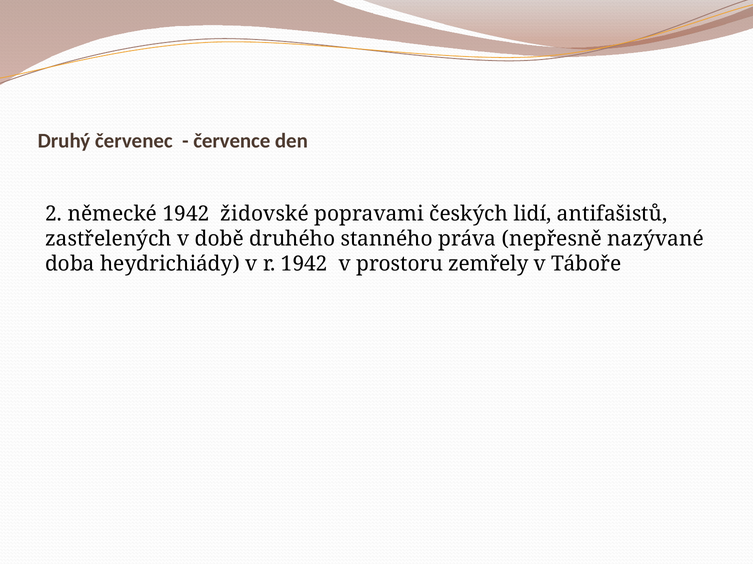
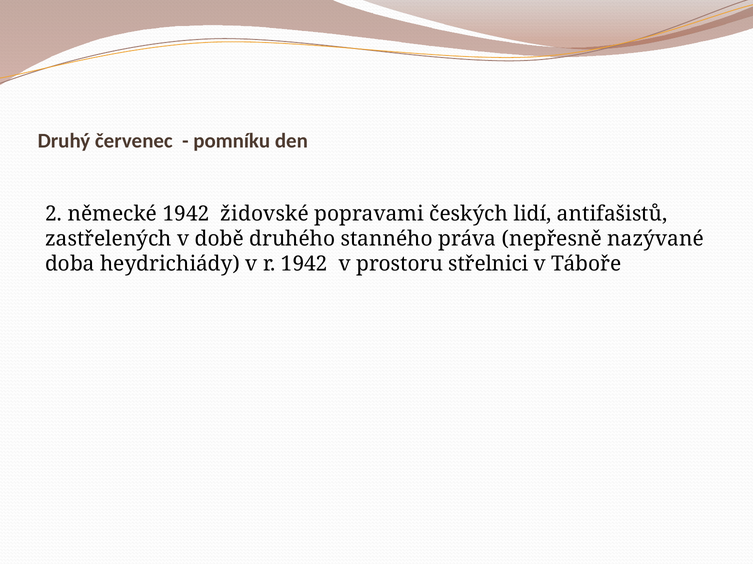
července: července -> pomníku (232, 141)
zemřely: zemřely -> střelnici (488, 264)
